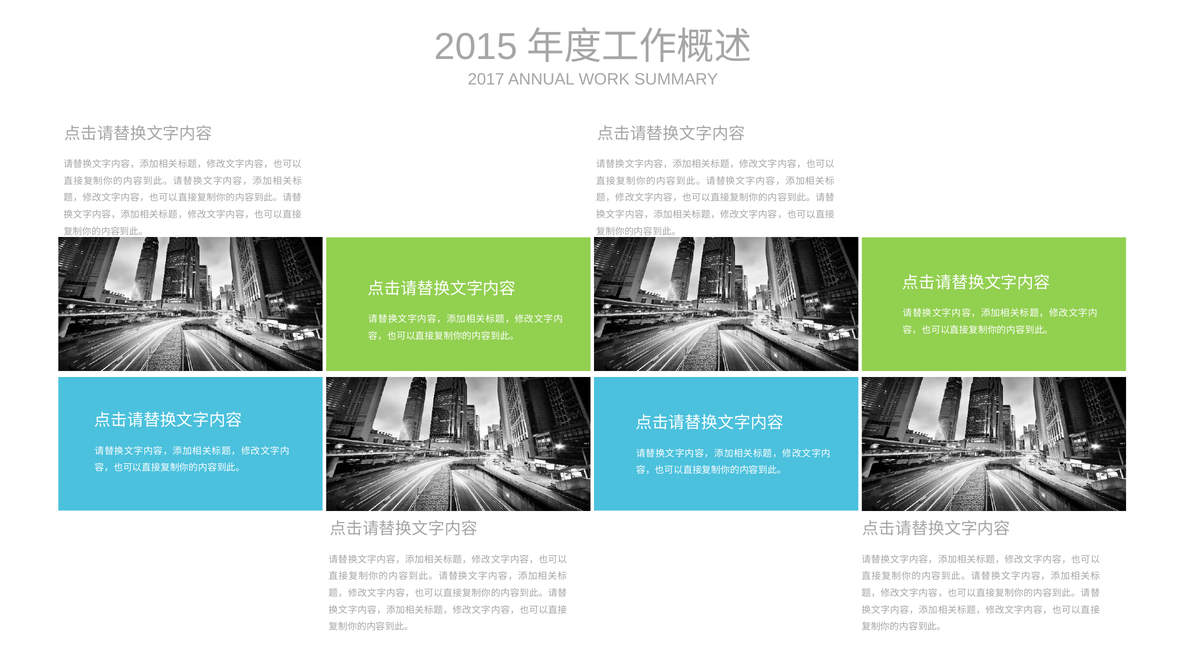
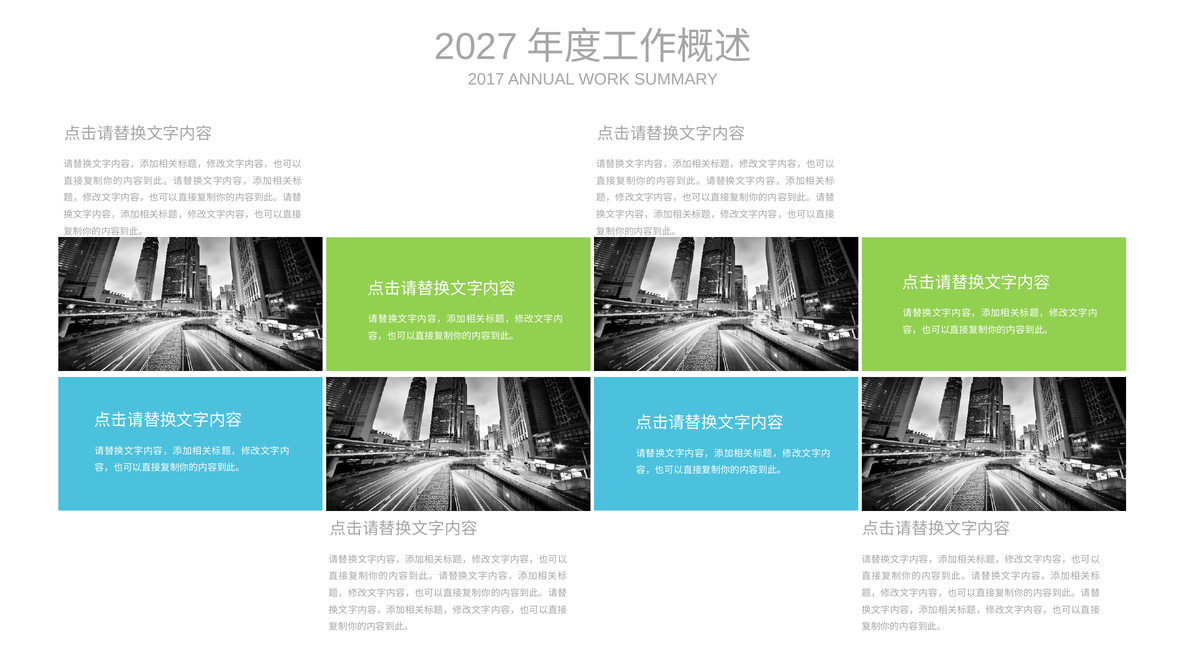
2015: 2015 -> 2027 (476, 47)
